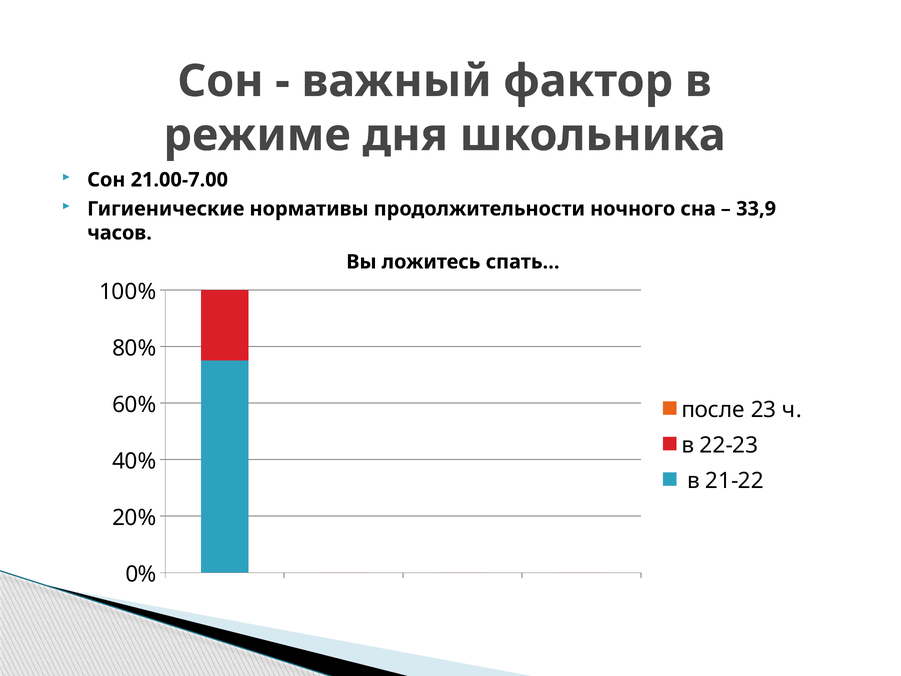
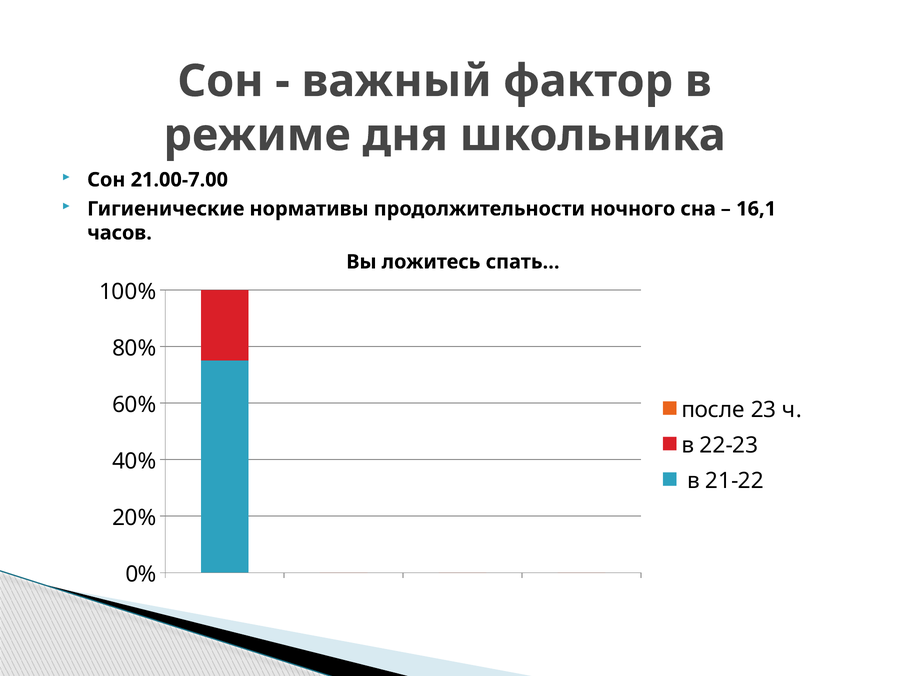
33,9: 33,9 -> 16,1 (756, 209)
